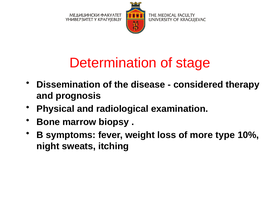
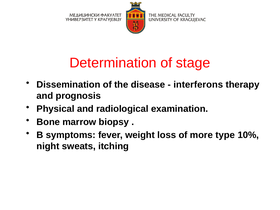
considered: considered -> interferons (198, 85)
